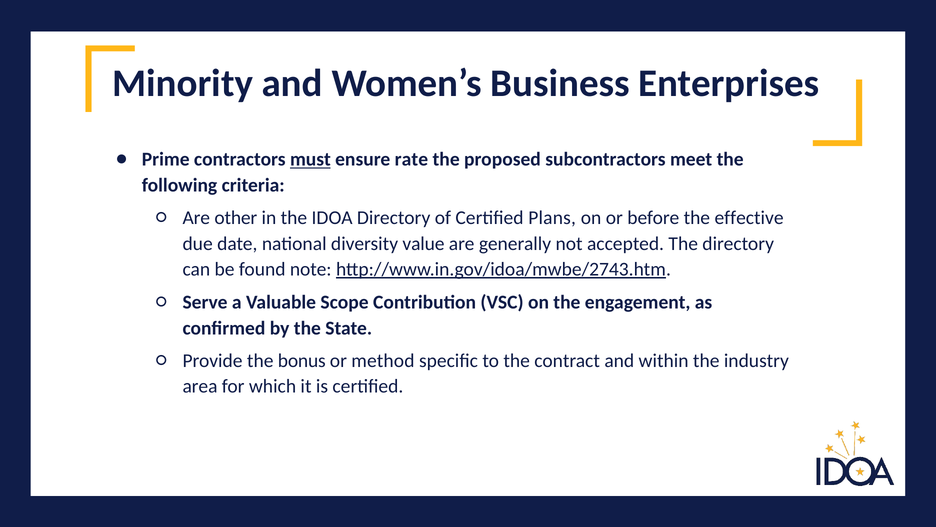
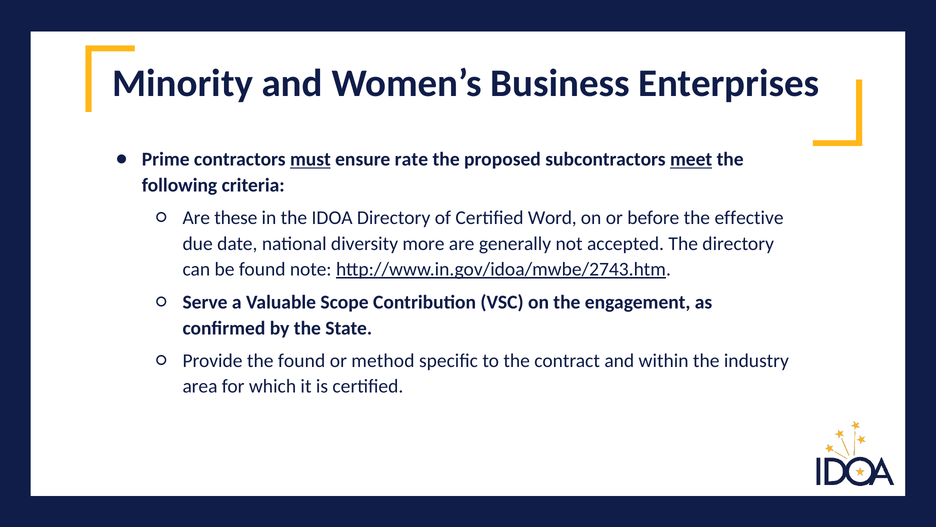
meet underline: none -> present (691, 159)
other: other -> these (236, 218)
Plans: Plans -> Word (552, 218)
value: value -> more (423, 243)
the bonus: bonus -> found (302, 360)
